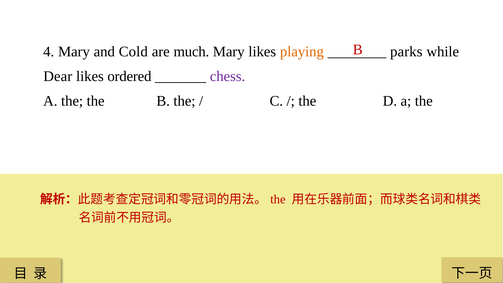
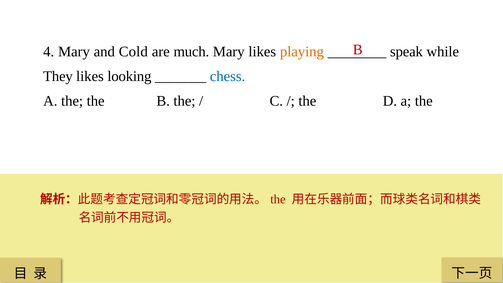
parks: parks -> speak (406, 52)
Dear: Dear -> They (58, 76)
ordered: ordered -> looking (129, 76)
chess colour: purple -> blue (228, 76)
